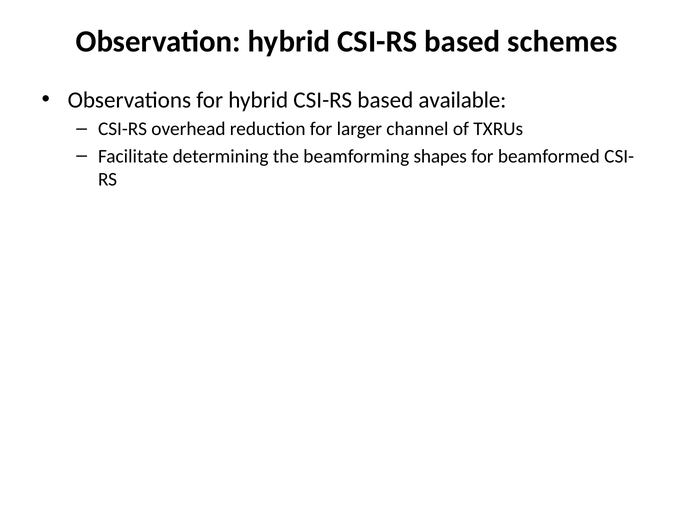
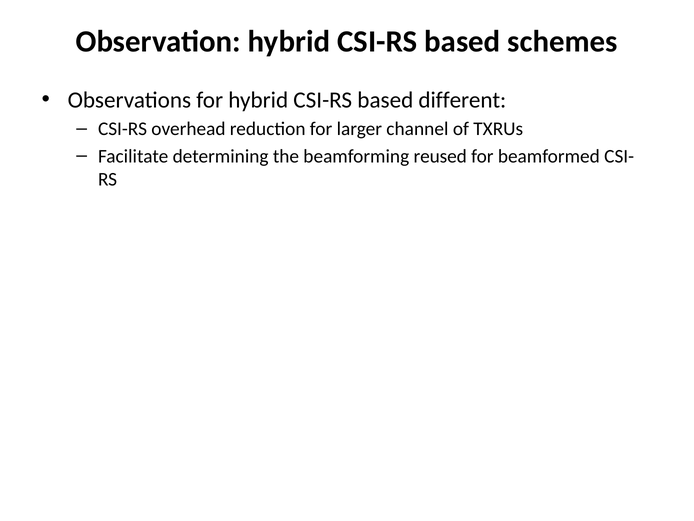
available: available -> different (462, 100)
shapes: shapes -> reused (440, 156)
